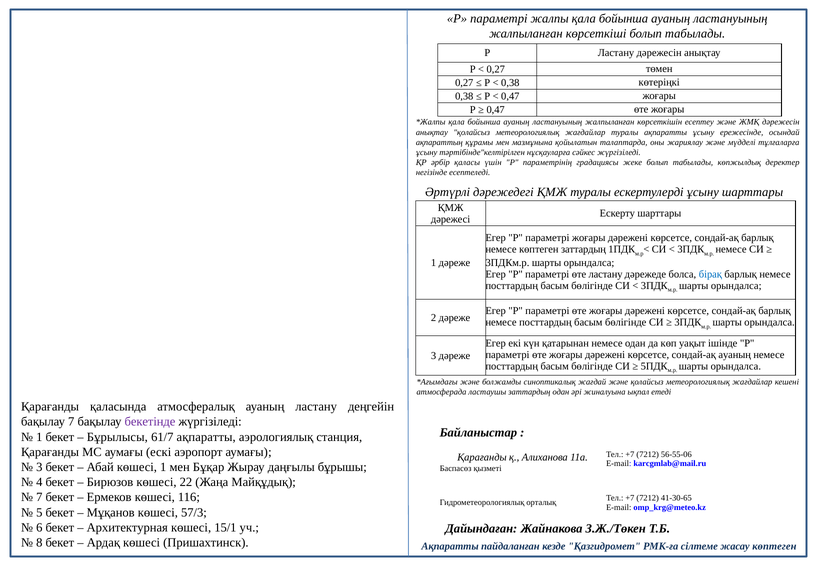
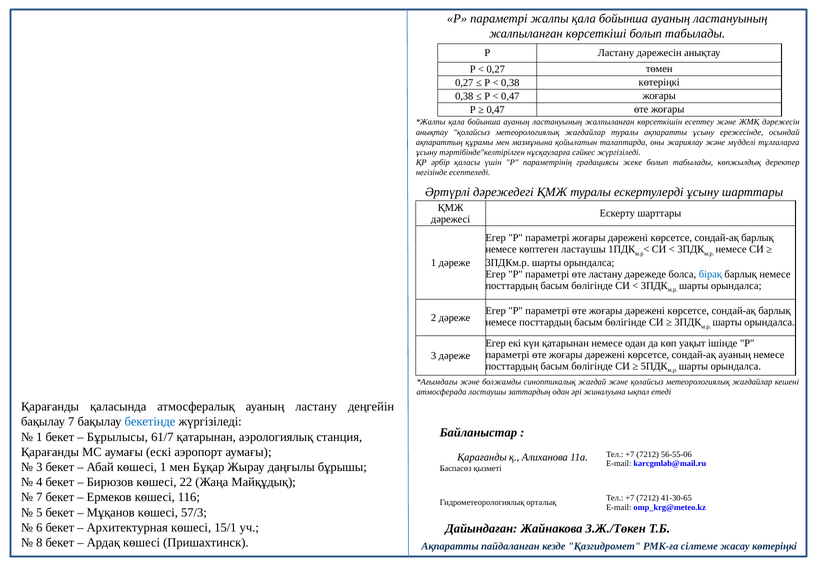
көптеген заттардың: заттардың -> ластаушы (583, 249)
бекетінде colour: purple -> blue (150, 422)
61/7 ақпаратты: ақпаратты -> қатарынан (206, 437)
жасау көптеген: көптеген -> көтеріңкі (775, 546)
